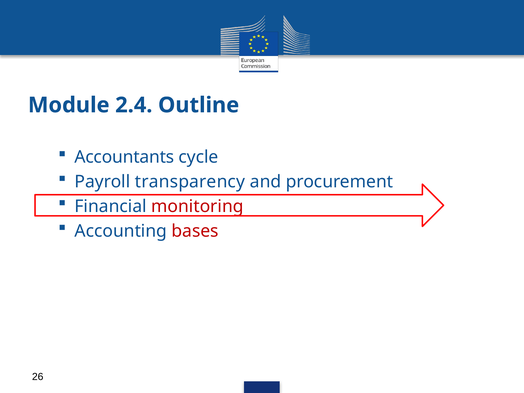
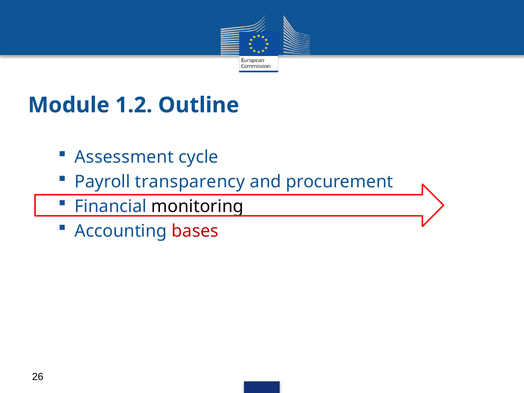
2.4: 2.4 -> 1.2 (134, 105)
Accountants: Accountants -> Assessment (124, 157)
monitoring colour: red -> black (197, 206)
